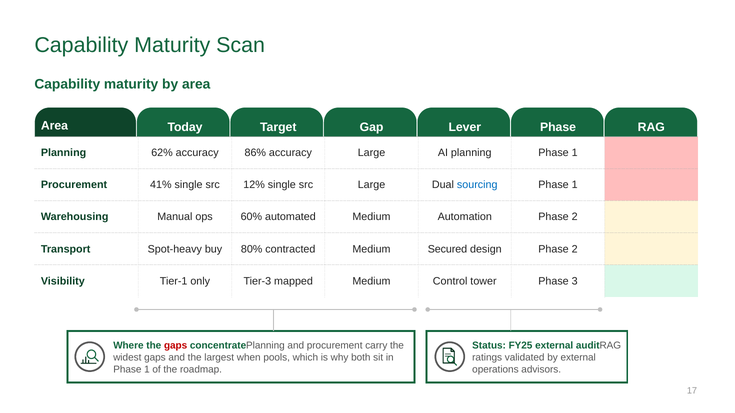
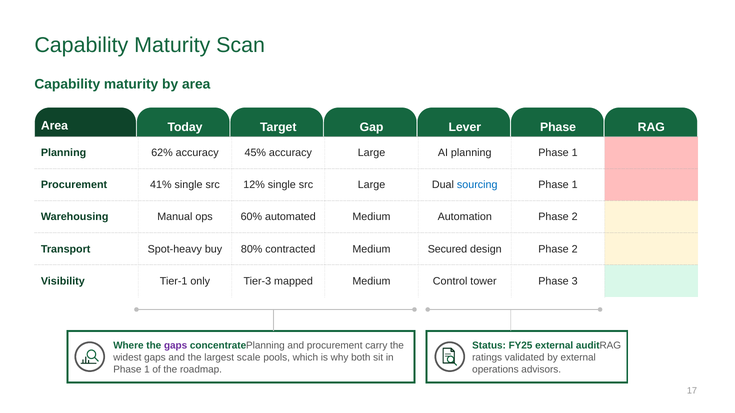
86%: 86% -> 45% (255, 153)
gaps colour: red -> purple (176, 346)
when: when -> scale (249, 358)
